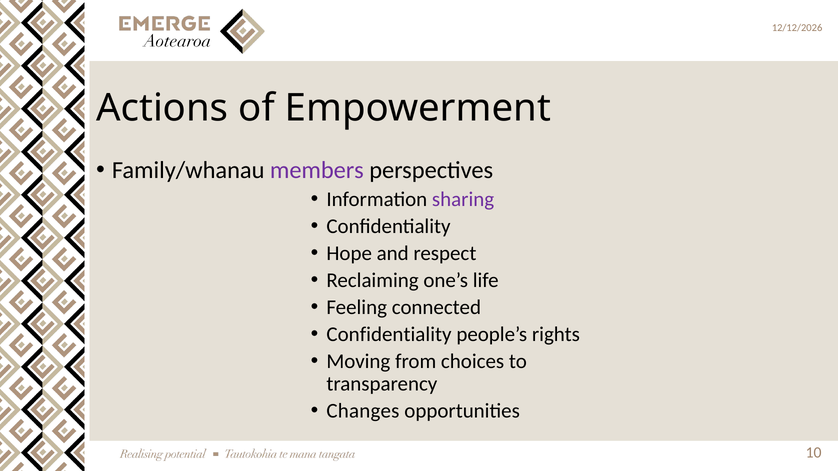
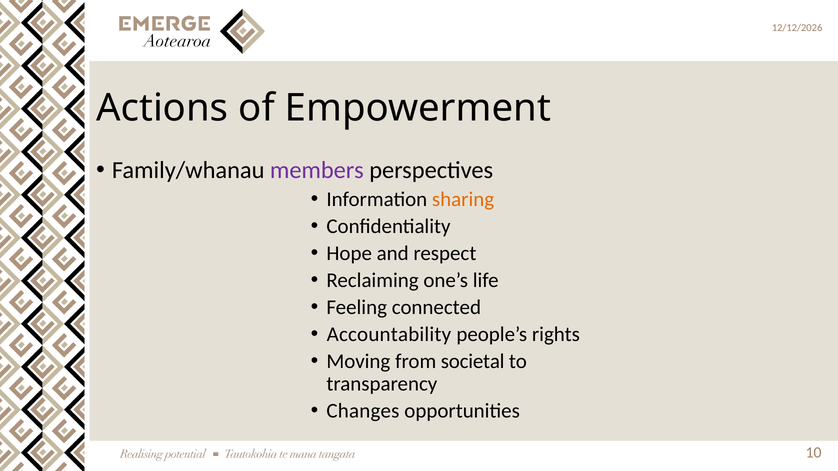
sharing colour: purple -> orange (463, 200)
Confidentiality: Confidentiality -> Accountability (389, 334)
choices: choices -> societal (473, 361)
